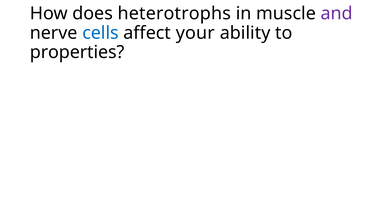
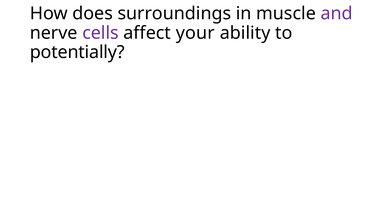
heterotrophs: heterotrophs -> surroundings (174, 13)
cells colour: blue -> purple (101, 33)
properties: properties -> potentially (77, 52)
